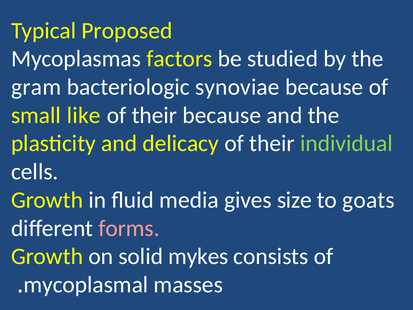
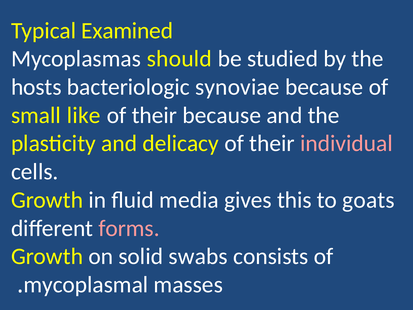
Proposed: Proposed -> Examined (127, 31)
factors: factors -> should (179, 59)
gram: gram -> hosts (36, 87)
individual colour: light green -> pink (347, 143)
size: size -> this (294, 200)
mykes: mykes -> swabs (198, 256)
